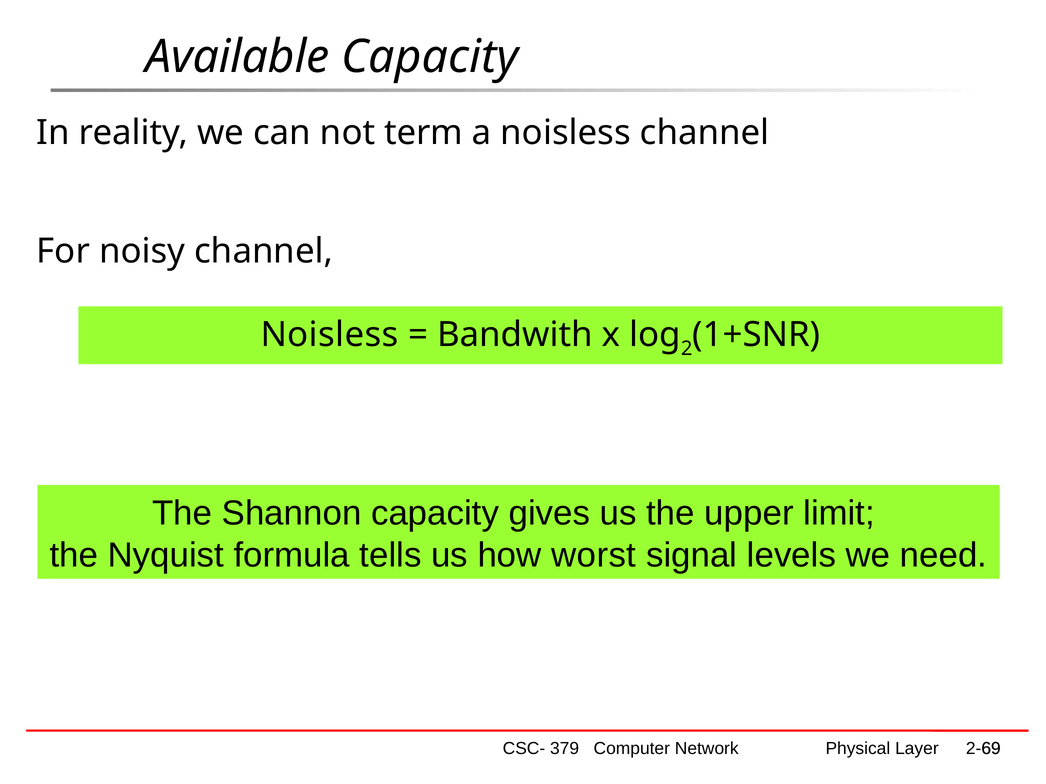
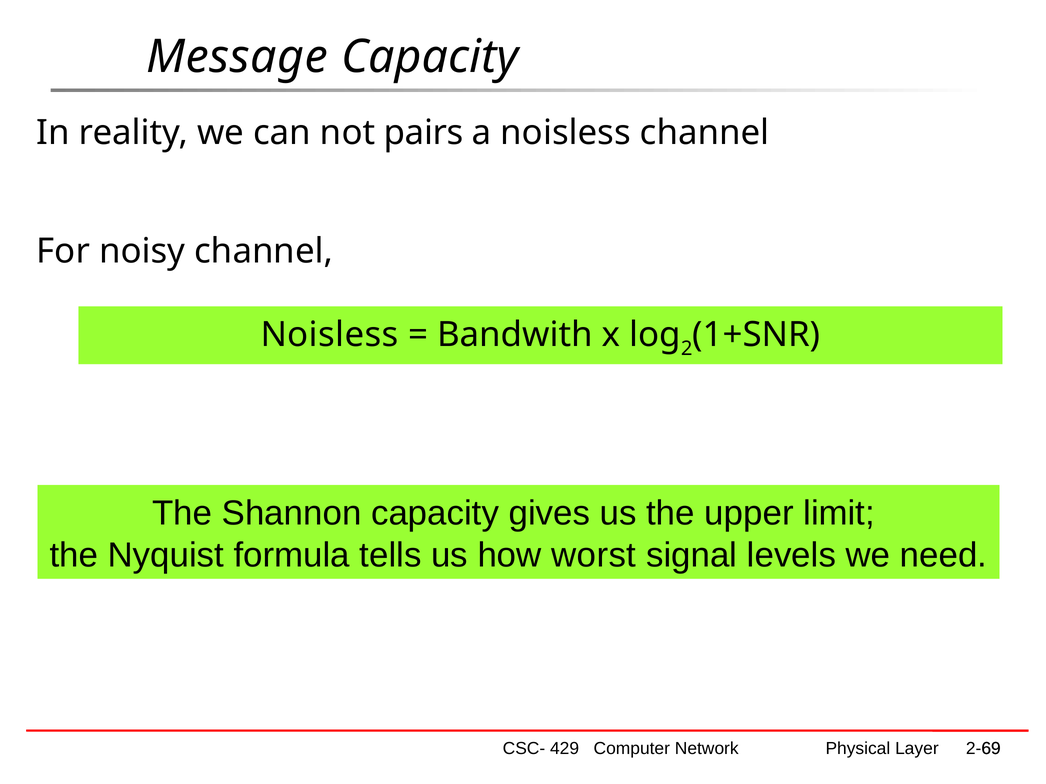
Available: Available -> Message (237, 57)
term: term -> pairs (424, 133)
379: 379 -> 429 (565, 749)
